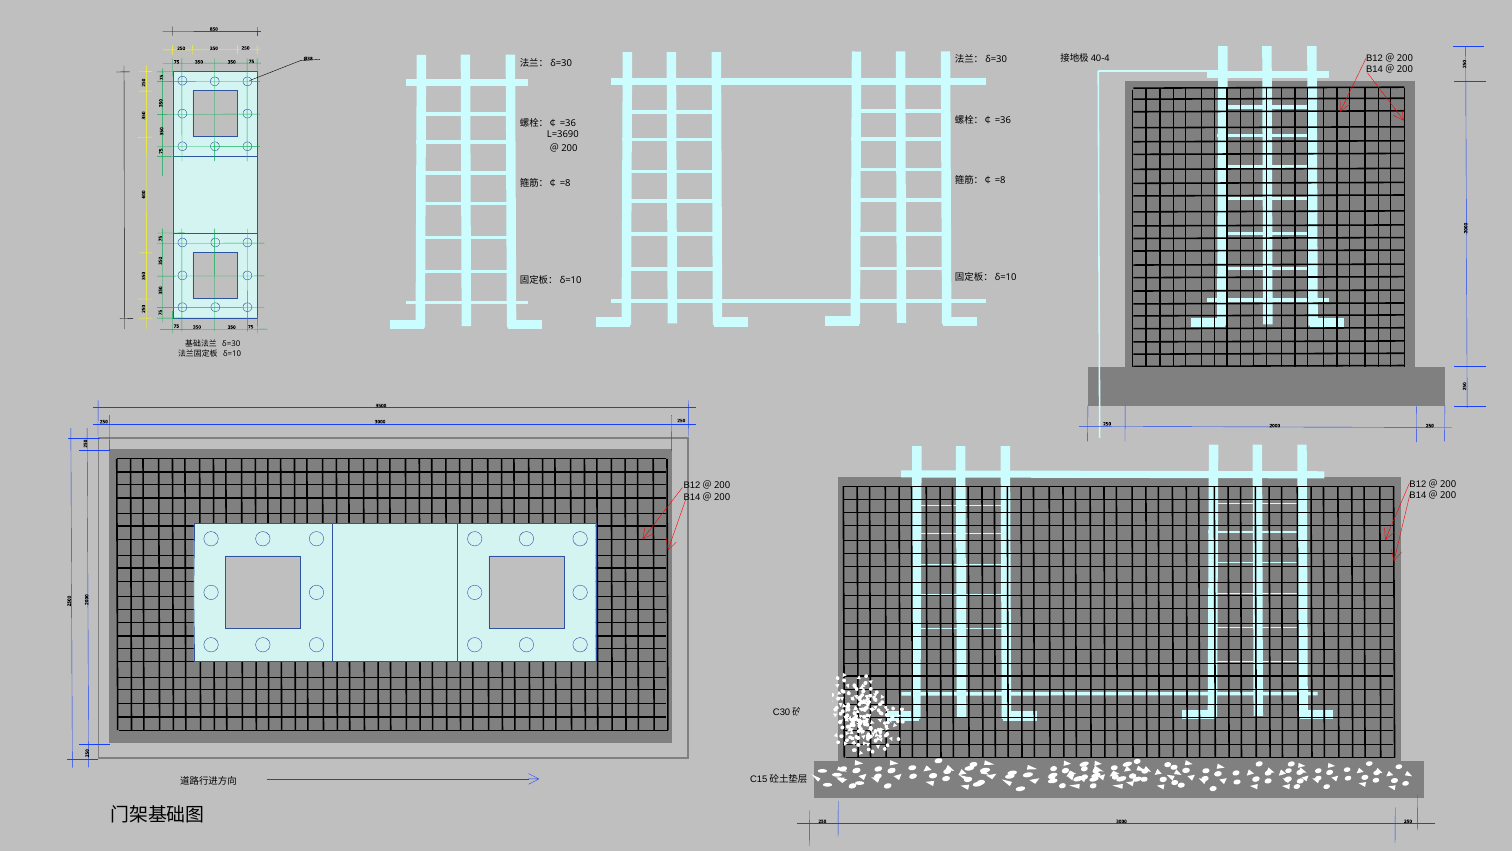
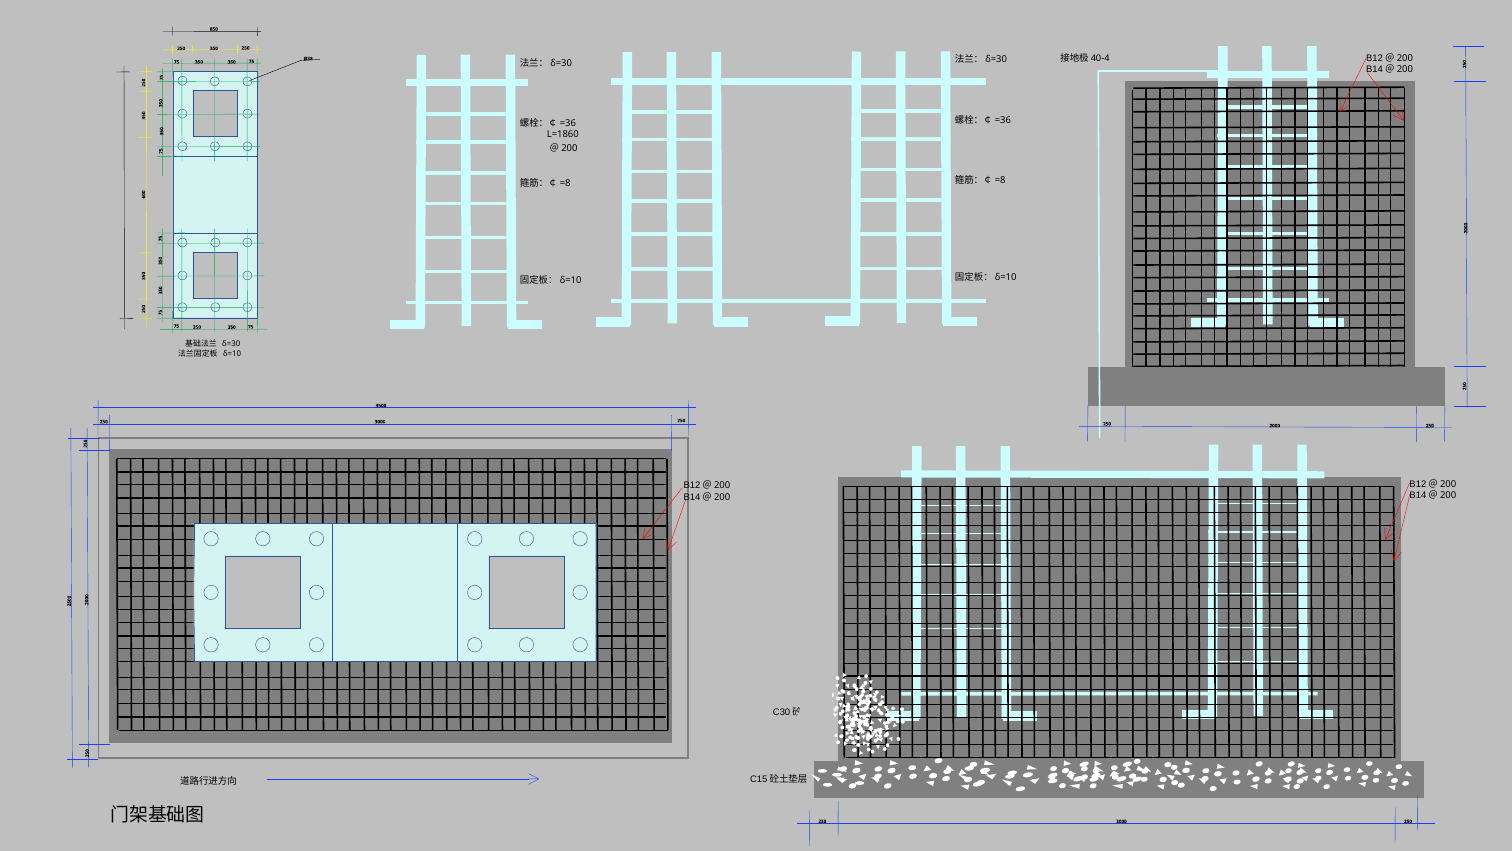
L=3690: L=3690 -> L=1860 (563, 135)
